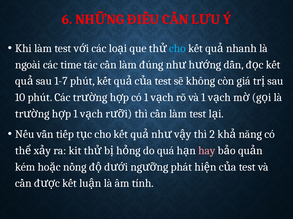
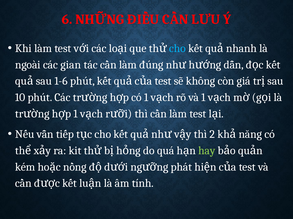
time: time -> gian (71, 65)
1-7: 1-7 -> 1-6 (61, 81)
hay colour: pink -> light green (207, 151)
